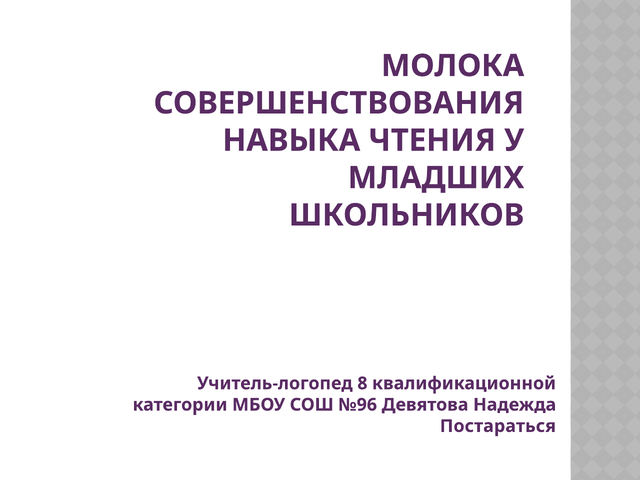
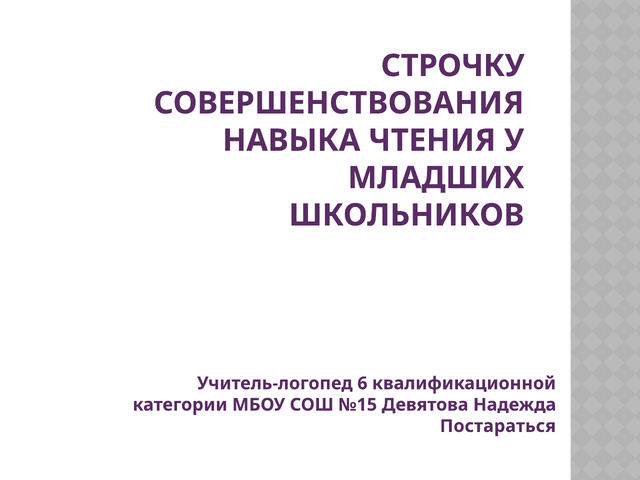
МОЛОКА: МОЛОКА -> СТРОЧКУ (453, 66)
8: 8 -> 6 (362, 383)
№96: №96 -> №15 (358, 405)
